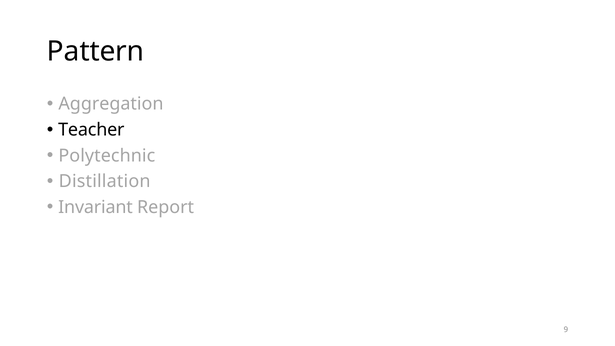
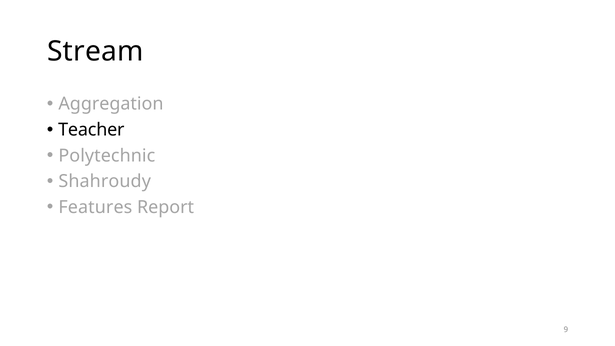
Pattern: Pattern -> Stream (95, 52)
Distillation: Distillation -> Shahroudy (105, 181)
Invariant: Invariant -> Features (95, 207)
